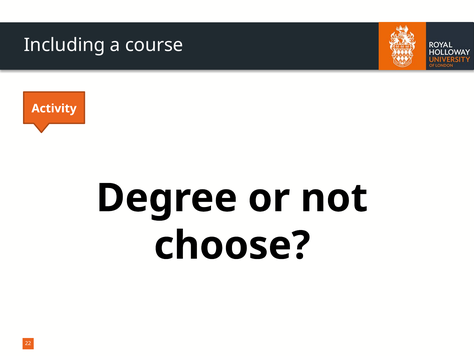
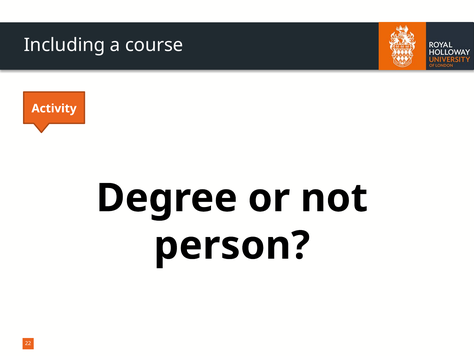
choose: choose -> person (232, 245)
